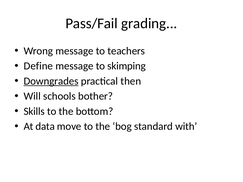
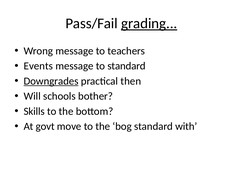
grading underline: none -> present (149, 24)
Define: Define -> Events (38, 66)
to skimping: skimping -> standard (127, 66)
data: data -> govt (45, 127)
